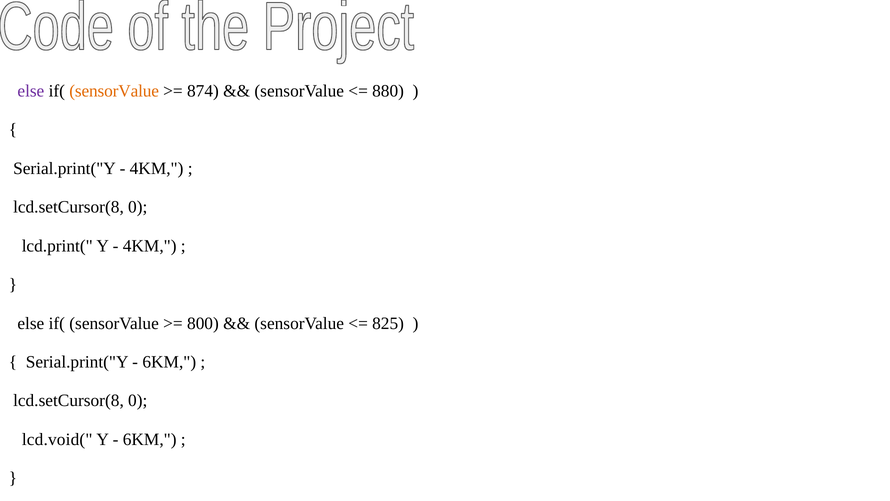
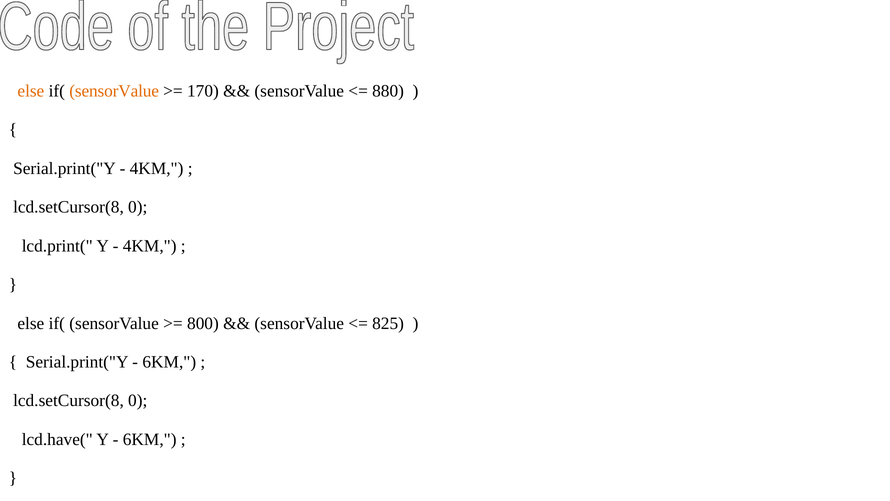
else colour: purple -> orange (31, 91)
874: 874 -> 170 (203, 91)
lcd.void(: lcd.void( -> lcd.have( (57, 439)
